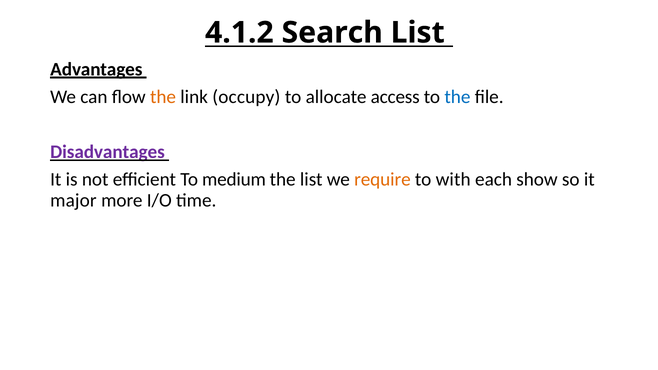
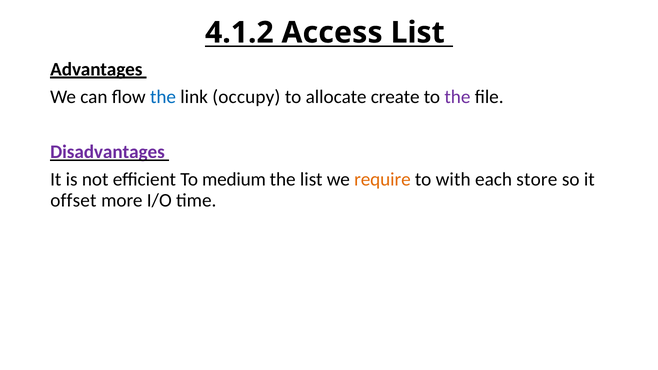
Search: Search -> Access (332, 33)
the colour: orange -> blue (163, 97)
access: access -> create (395, 97)
the colour: blue -> purple (457, 97)
show: show -> store (537, 180)
major: major -> offset (73, 200)
